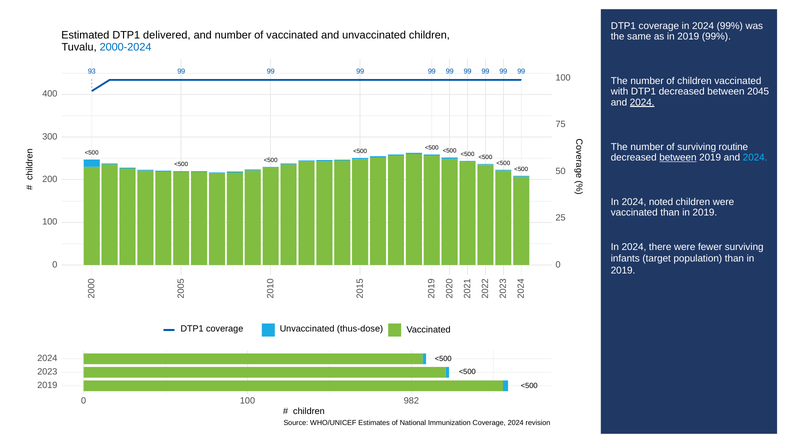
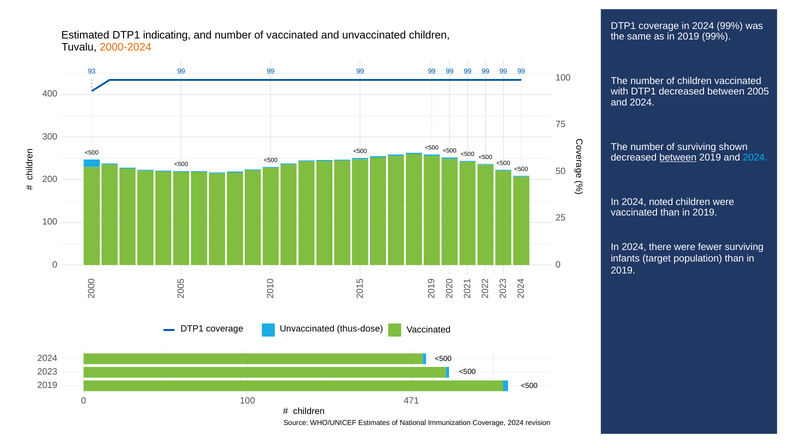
delivered: delivered -> indicating (167, 35)
2000-2024 colour: blue -> orange (126, 47)
2045: 2045 -> 2005 (758, 92)
2024 underline: present -> none (642, 102)
routine: routine -> shown (733, 147)
982: 982 -> 471 (411, 401)
